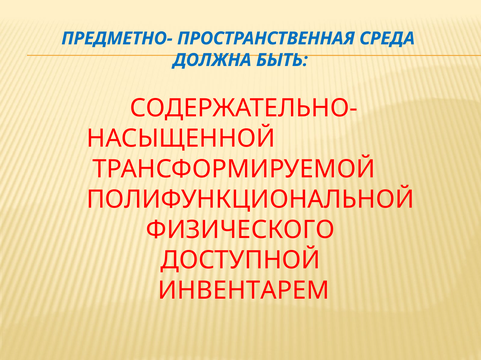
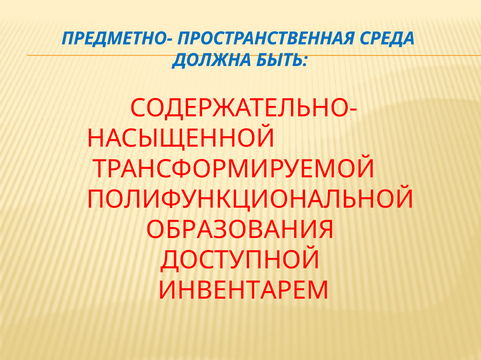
ФИЗИЧЕСКОГО: ФИЗИЧЕСКОГО -> ОБРАЗОВАНИЯ (240, 230)
